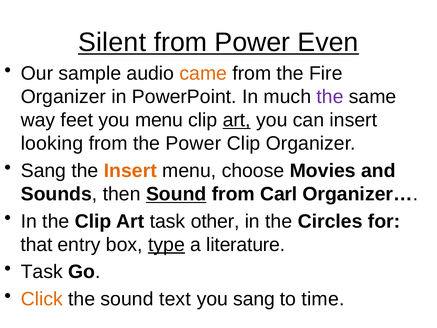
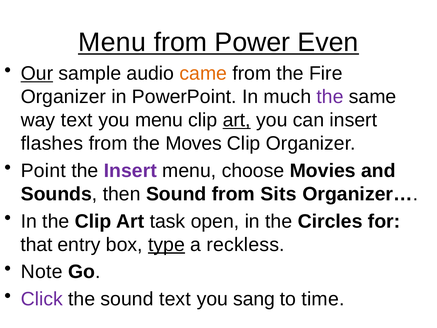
Silent: Silent -> Menu (112, 42)
Our underline: none -> present (37, 73)
way feet: feet -> text (77, 120)
looking: looking -> flashes (52, 143)
the Power: Power -> Moves (194, 143)
Sang: Sang -> Point (43, 171)
Insert colour: orange -> purple (130, 171)
Sound underline: present -> none (176, 194)
Carl: Carl -> Sits (279, 194)
other: other -> open (215, 221)
literature: literature -> reckless (246, 244)
Task: Task -> Note (42, 272)
Click colour: orange -> purple (42, 299)
